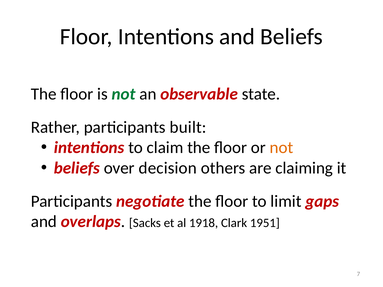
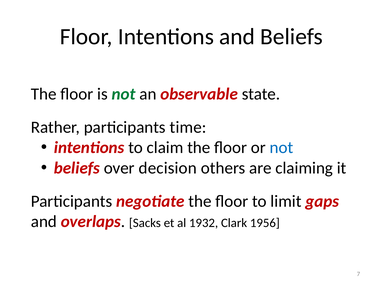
built: built -> time (188, 127)
not colour: orange -> blue (282, 148)
1918: 1918 -> 1932 (204, 223)
1951: 1951 -> 1956 (265, 223)
